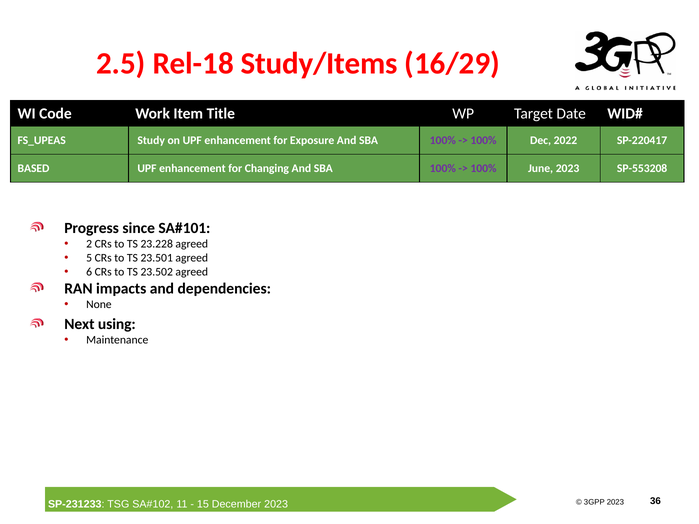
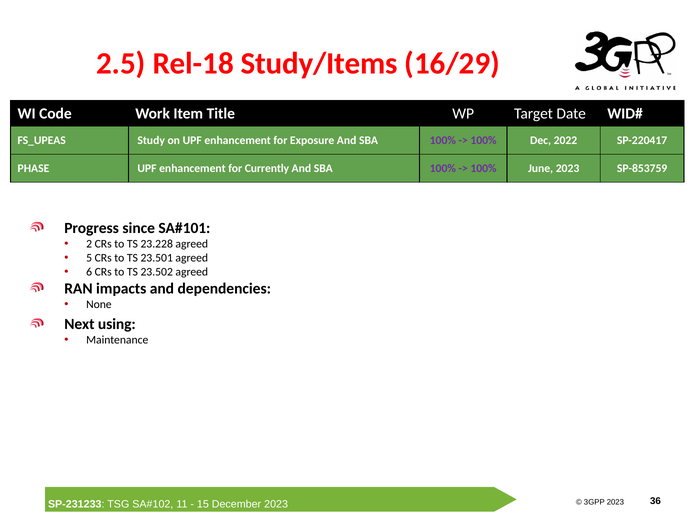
BASED: BASED -> PHASE (33, 168)
Changing: Changing -> Currently (267, 168)
SP-553208: SP-553208 -> SP-853759 (642, 168)
